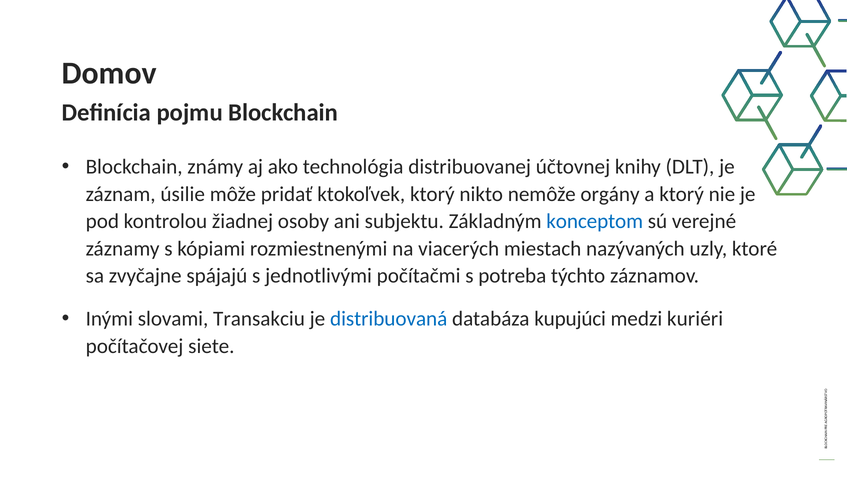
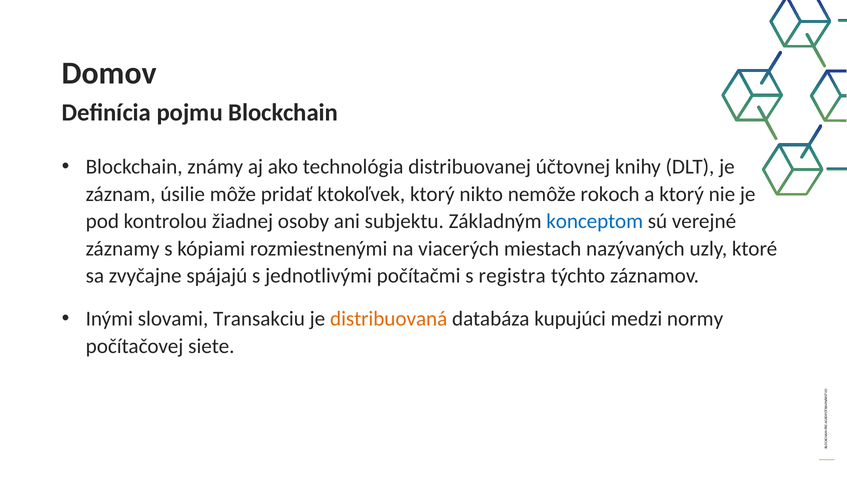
orgány: orgány -> rokoch (610, 194)
potreba: potreba -> registra (512, 275)
distribuovaná colour: blue -> orange (389, 318)
kuriéri: kuriéri -> normy (695, 318)
